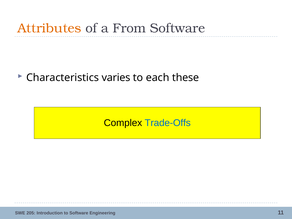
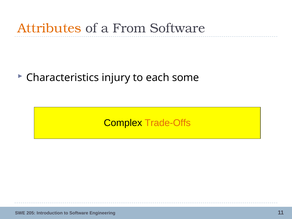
varies: varies -> injury (116, 78)
these: these -> some (186, 78)
Trade-Offs colour: blue -> orange (168, 123)
